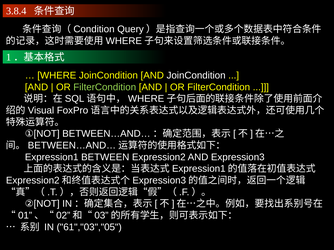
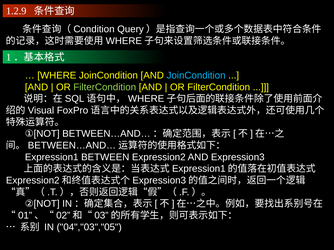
3.8.4: 3.8.4 -> 1.2.9 (16, 11)
JoinCondition colour: white -> light blue (196, 76)
61","03","05: 61","03","05 -> 04","03","05 (89, 228)
